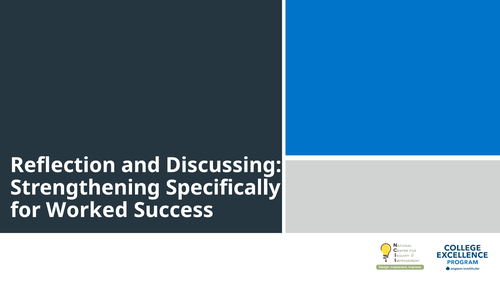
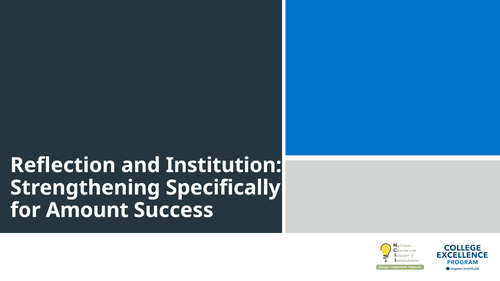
Discussing: Discussing -> Institution (224, 165)
Worked: Worked -> Amount (87, 210)
